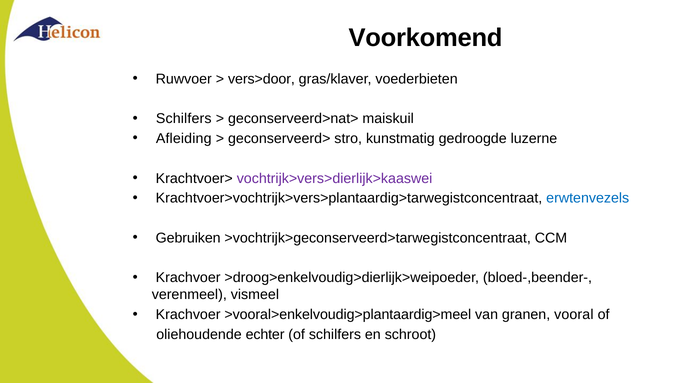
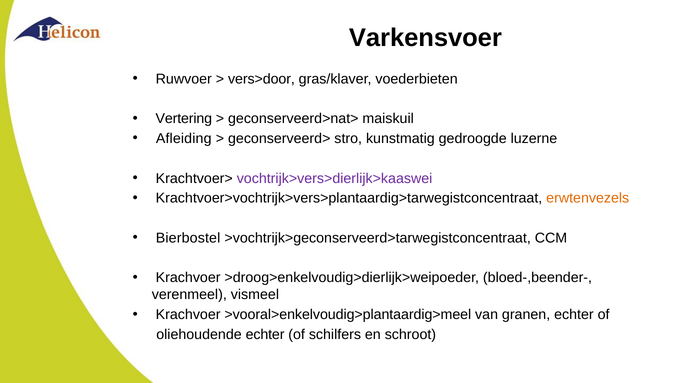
Voorkomend: Voorkomend -> Varkensvoer (425, 38)
Schilfers: Schilfers -> Vertering (184, 119)
erwtenvezels colour: blue -> orange (588, 199)
Gebruiken: Gebruiken -> Bierbostel (188, 238)
granen vooral: vooral -> echter (574, 315)
